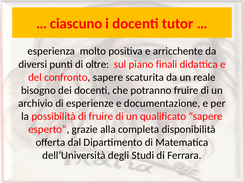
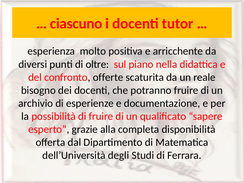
finali: finali -> nella (167, 64)
confronto sapere: sapere -> offerte (108, 77)
